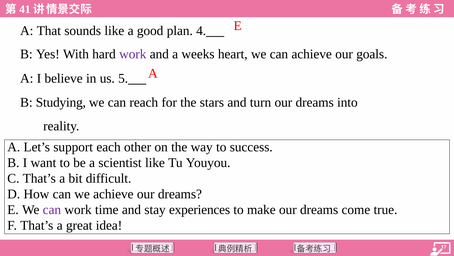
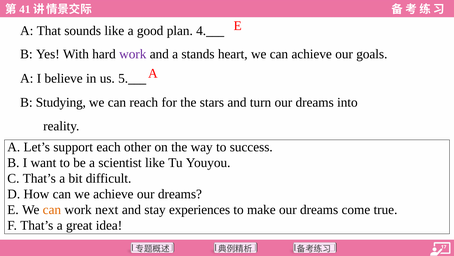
weeks: weeks -> stands (198, 54)
can colour: purple -> orange (52, 209)
time: time -> next (107, 209)
